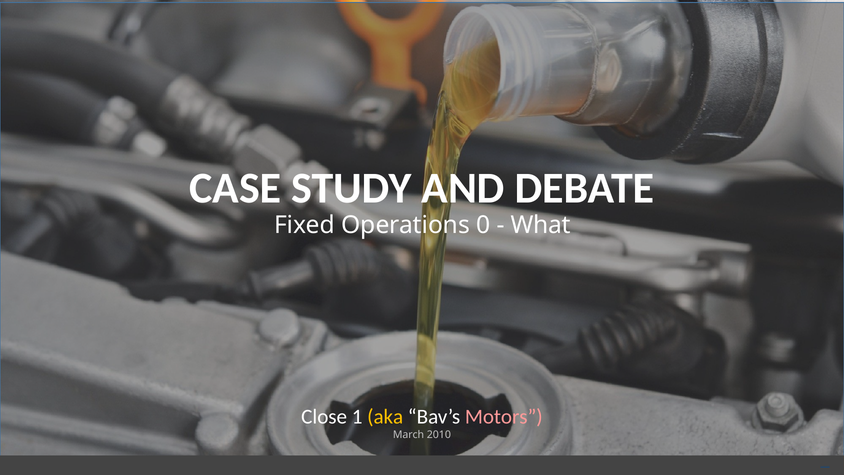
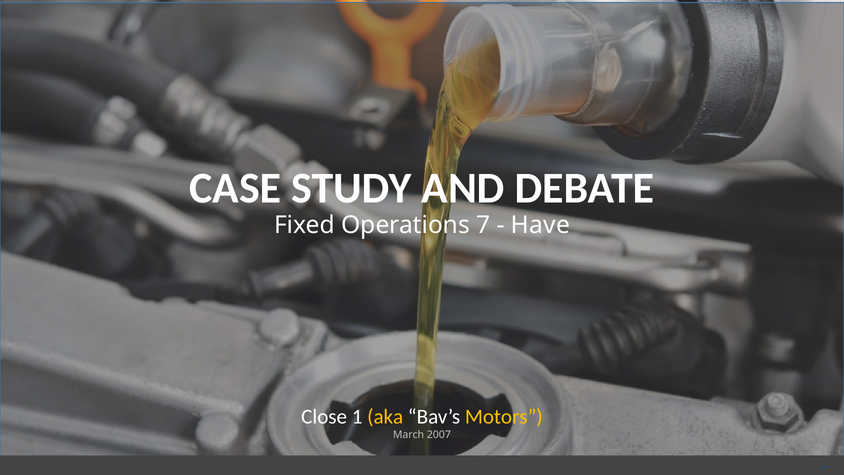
0: 0 -> 7 (483, 225)
What: What -> Have (541, 225)
Motors colour: pink -> yellow (504, 416)
2010: 2010 -> 2007 (439, 435)
